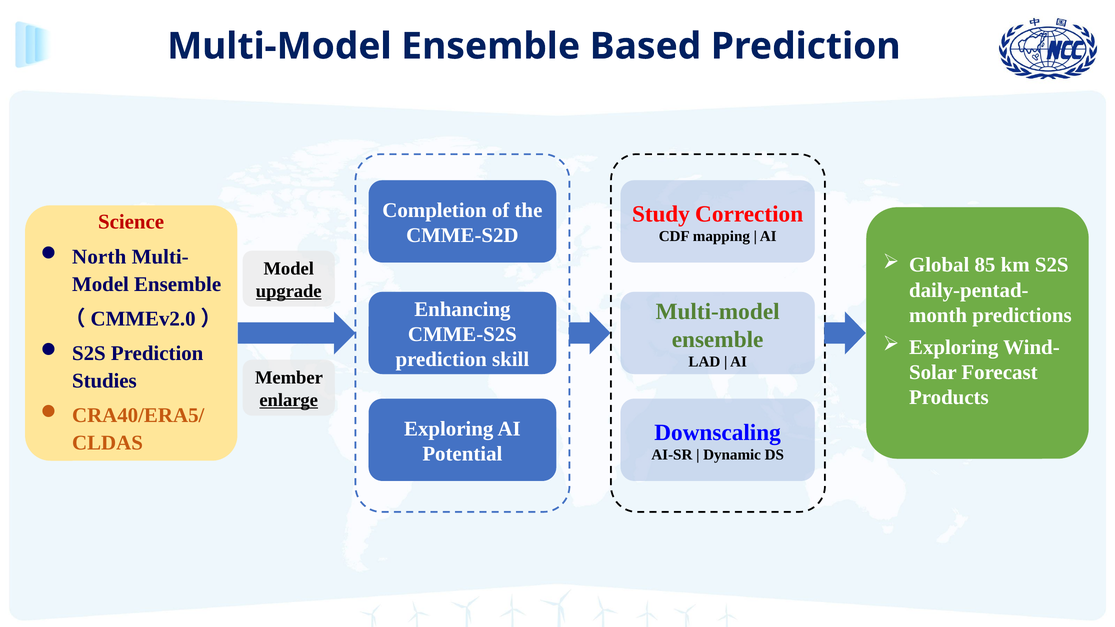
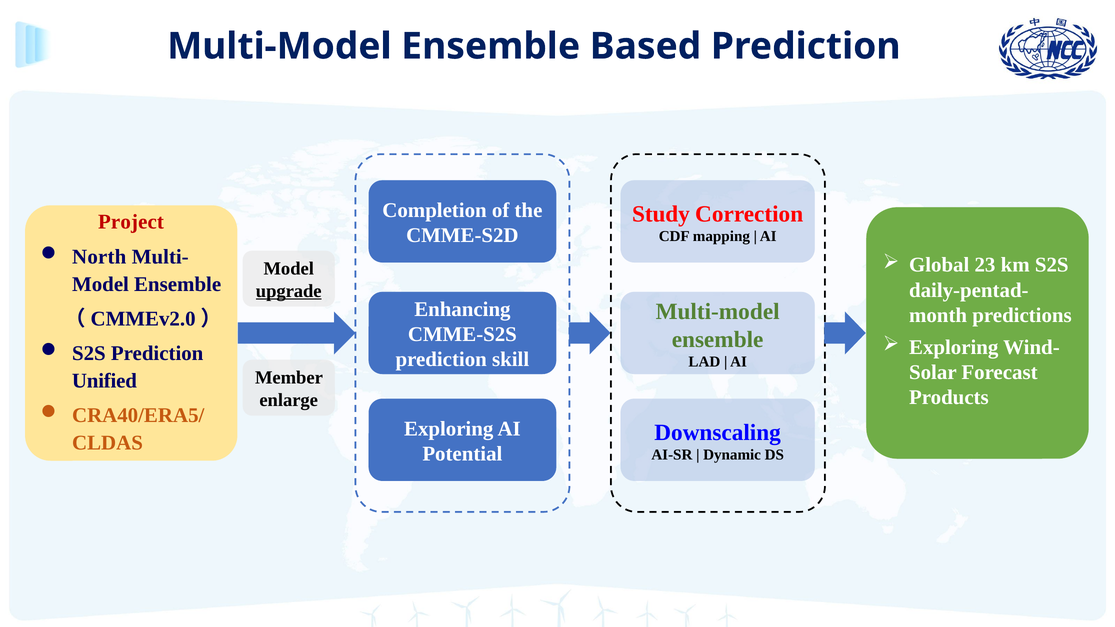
Science: Science -> Project (131, 222)
85: 85 -> 23 (985, 265)
Studies: Studies -> Unified (104, 381)
enlarge underline: present -> none (289, 400)
